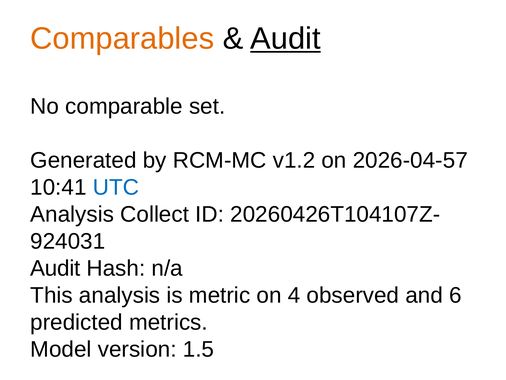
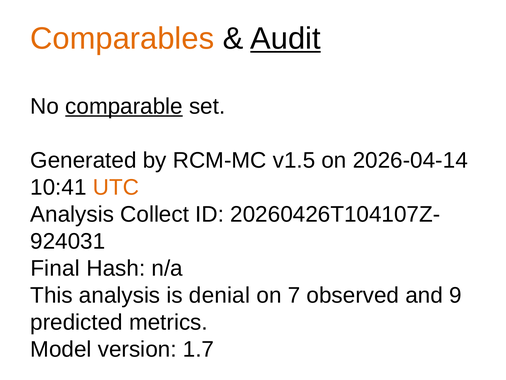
comparable underline: none -> present (124, 106)
v1.2: v1.2 -> v1.5 (294, 160)
2026-04-57: 2026-04-57 -> 2026-04-14 (410, 160)
UTC colour: blue -> orange (116, 187)
Audit: Audit -> Final (55, 268)
metric: metric -> denial (220, 295)
4: 4 -> 7 (294, 295)
6: 6 -> 9 (455, 295)
1.5: 1.5 -> 1.7 (198, 349)
